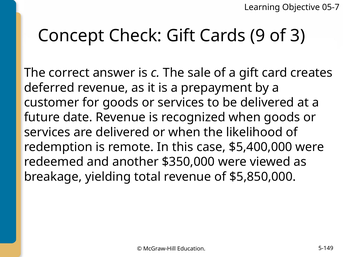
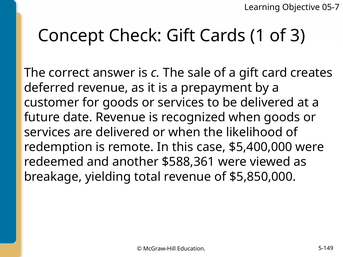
9: 9 -> 1 (258, 36)
$350,000: $350,000 -> $588,361 (188, 162)
